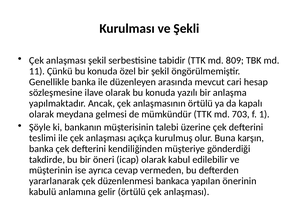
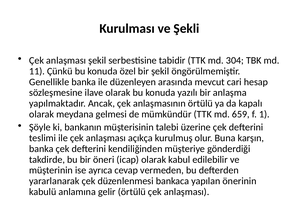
809: 809 -> 304 (235, 61)
703: 703 -> 659 (241, 114)
